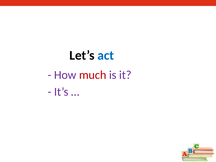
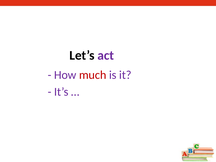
act colour: blue -> purple (106, 55)
